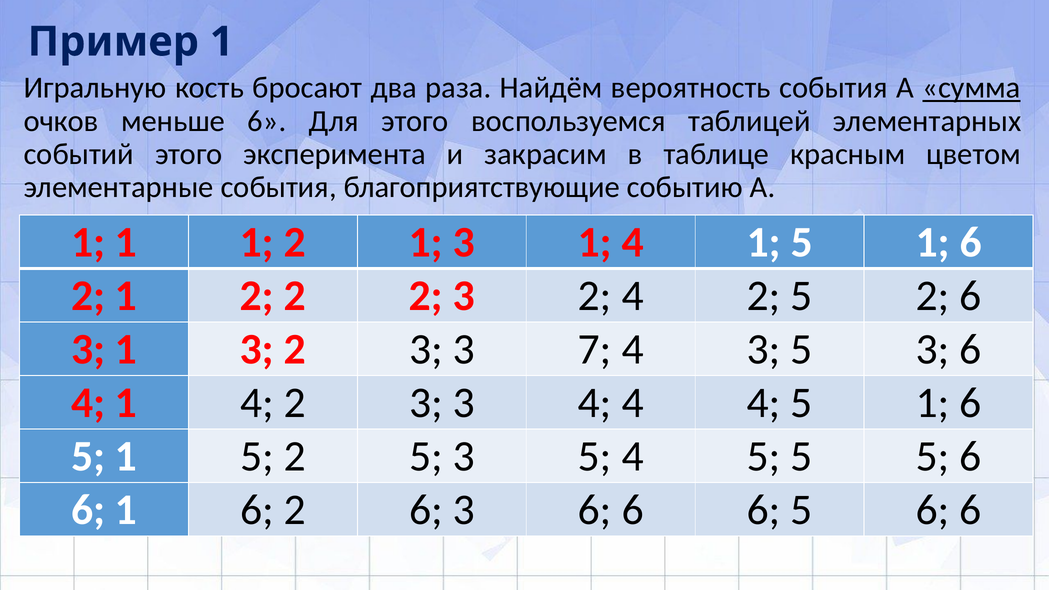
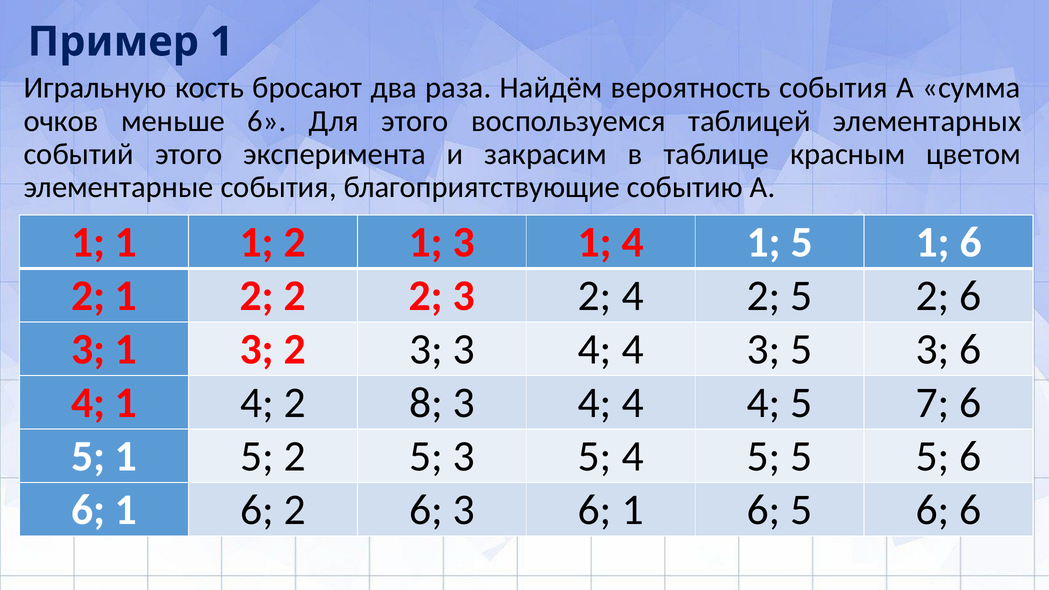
сумма underline: present -> none (971, 88)
3 3 7: 7 -> 4 (595, 349)
4 2 3: 3 -> 8 (426, 403)
4 5 1: 1 -> 7 (933, 403)
3 6 6: 6 -> 1 (633, 510)
